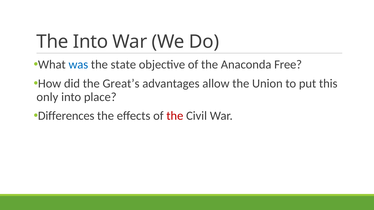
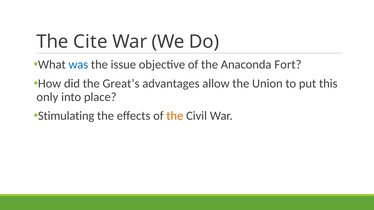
The Into: Into -> Cite (90, 42)
state: state -> issue (123, 65)
Free: Free -> Fort (288, 65)
Differences: Differences -> Stimulating (66, 116)
the colour: red -> orange (175, 116)
